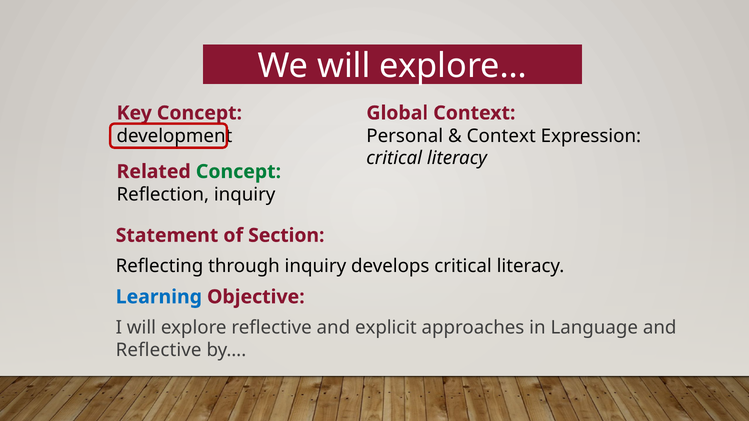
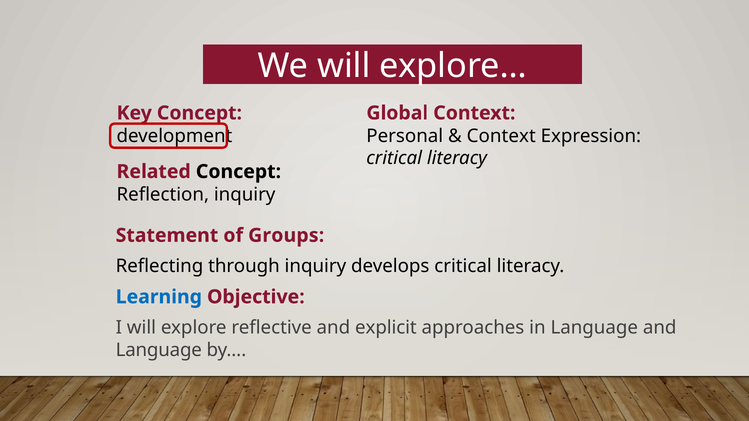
Concept colour: green -> black (238, 172)
Section: Section -> Groups (286, 236)
Reflective: Reflective -> Language (159, 350)
